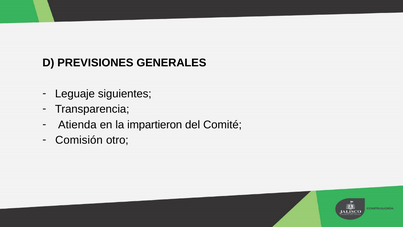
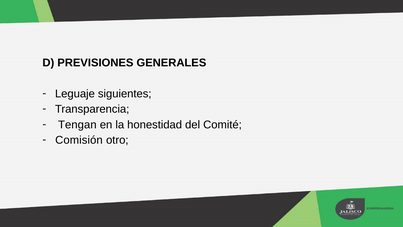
Atienda: Atienda -> Tengan (77, 125)
impartieron: impartieron -> honestidad (155, 125)
